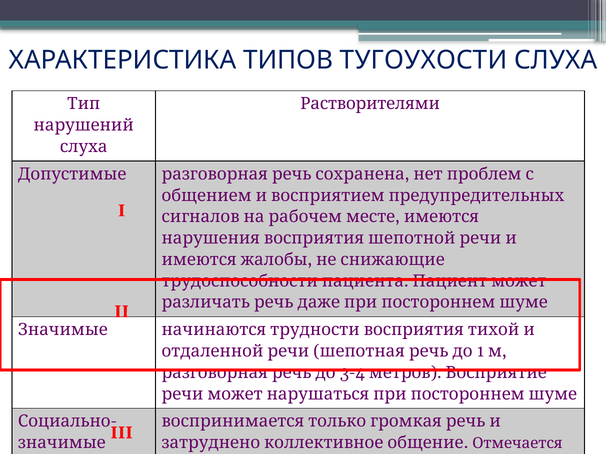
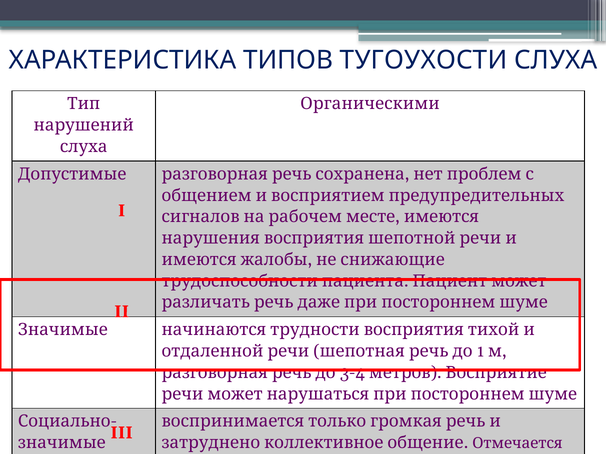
Растворителями: Растворителями -> Органическими (370, 104)
